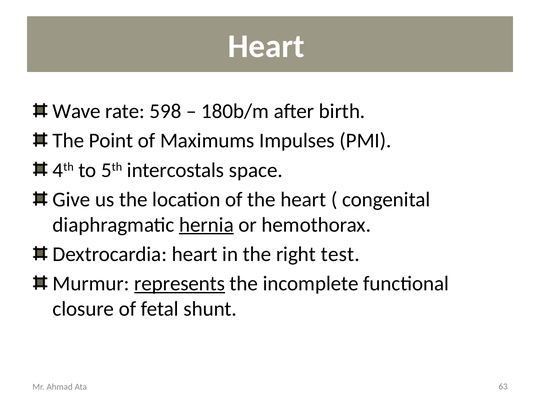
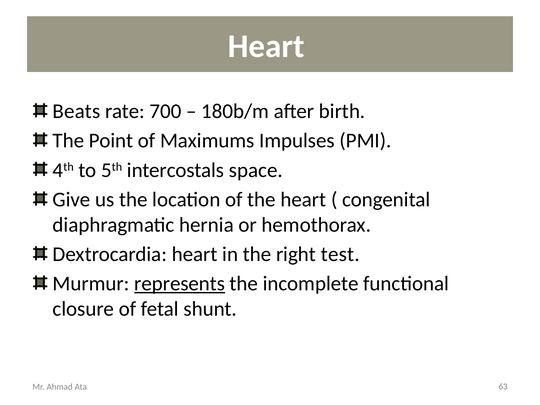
Wave: Wave -> Beats (76, 111)
598: 598 -> 700 (166, 111)
hernia underline: present -> none (206, 225)
